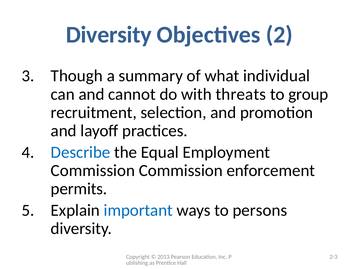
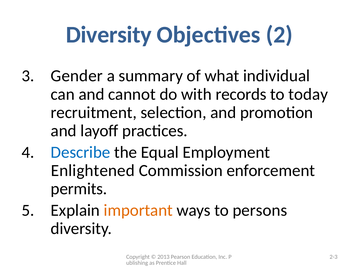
Though: Though -> Gender (77, 76)
threats: threats -> records (241, 94)
group: group -> today (308, 94)
Commission: Commission -> Enlightened (93, 171)
important colour: blue -> orange (138, 211)
